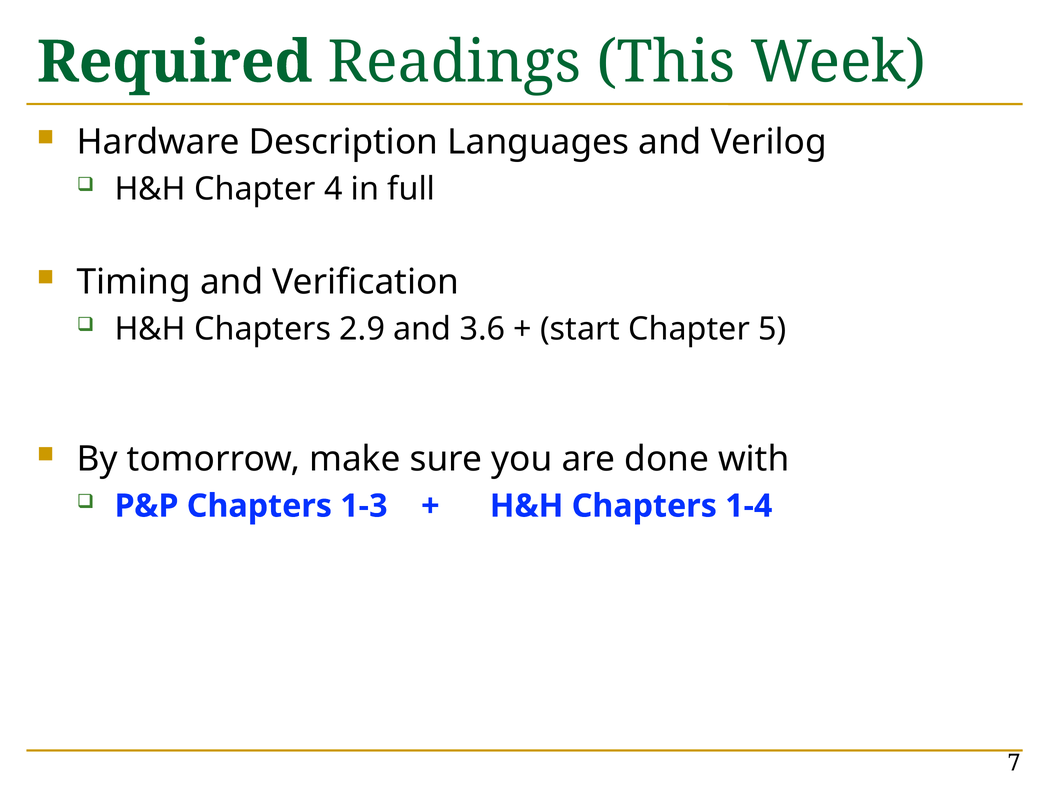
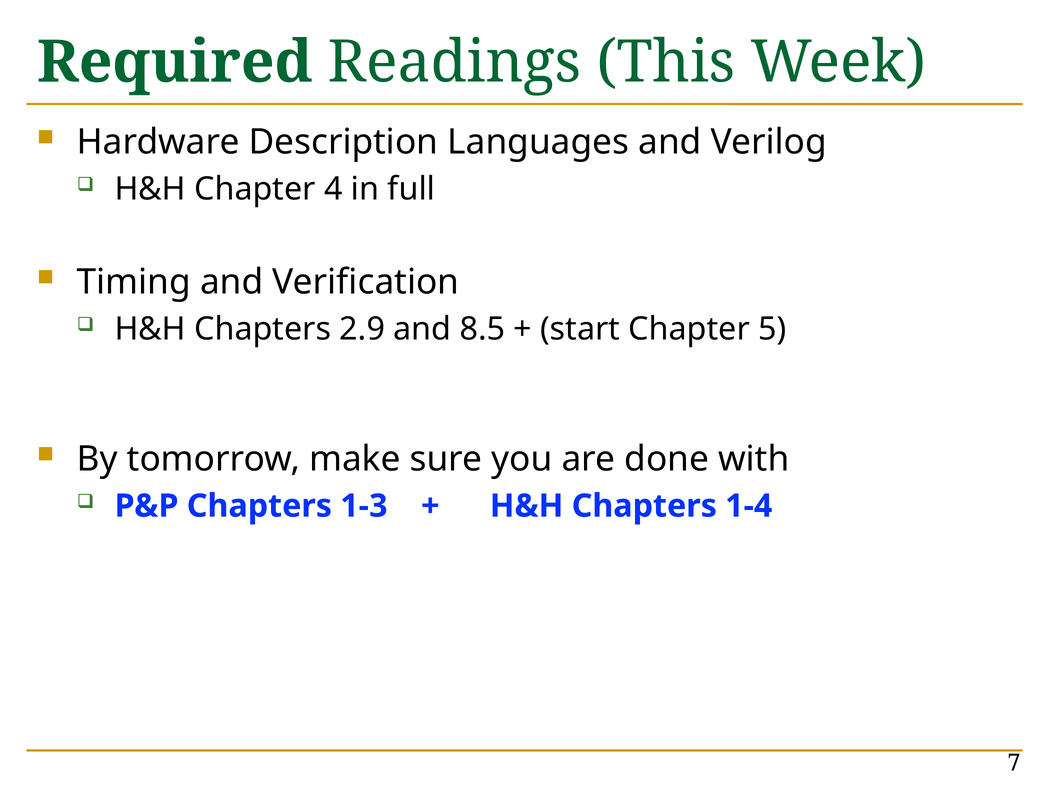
3.6: 3.6 -> 8.5 (482, 329)
